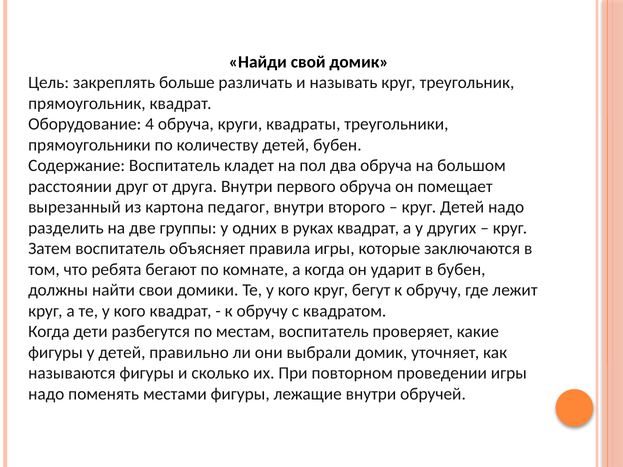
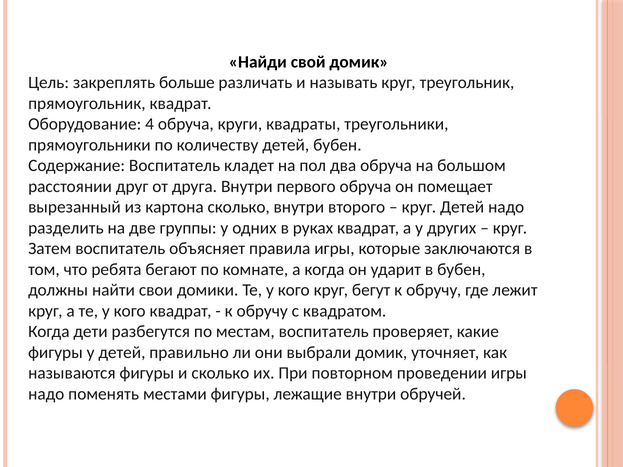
картона педагог: педагог -> сколько (239, 207)
